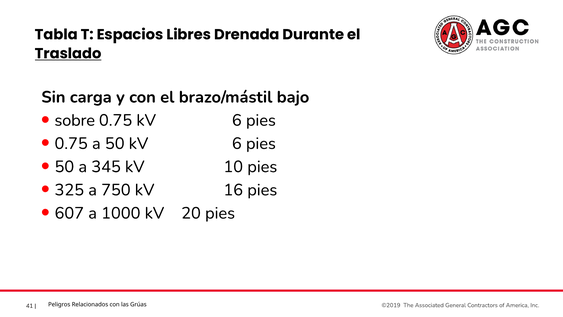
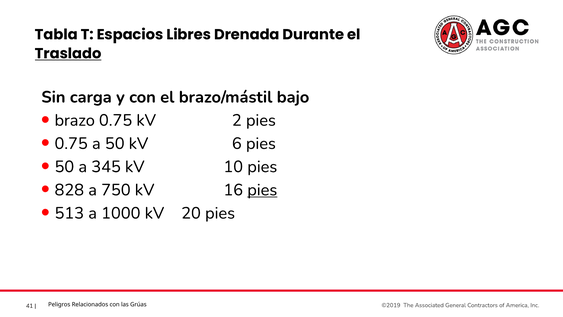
sobre: sobre -> brazo (75, 120)
0.75 kV 6: 6 -> 2 (237, 120)
325: 325 -> 828 (69, 190)
pies underline: none -> present (262, 190)
607: 607 -> 513 (69, 213)
